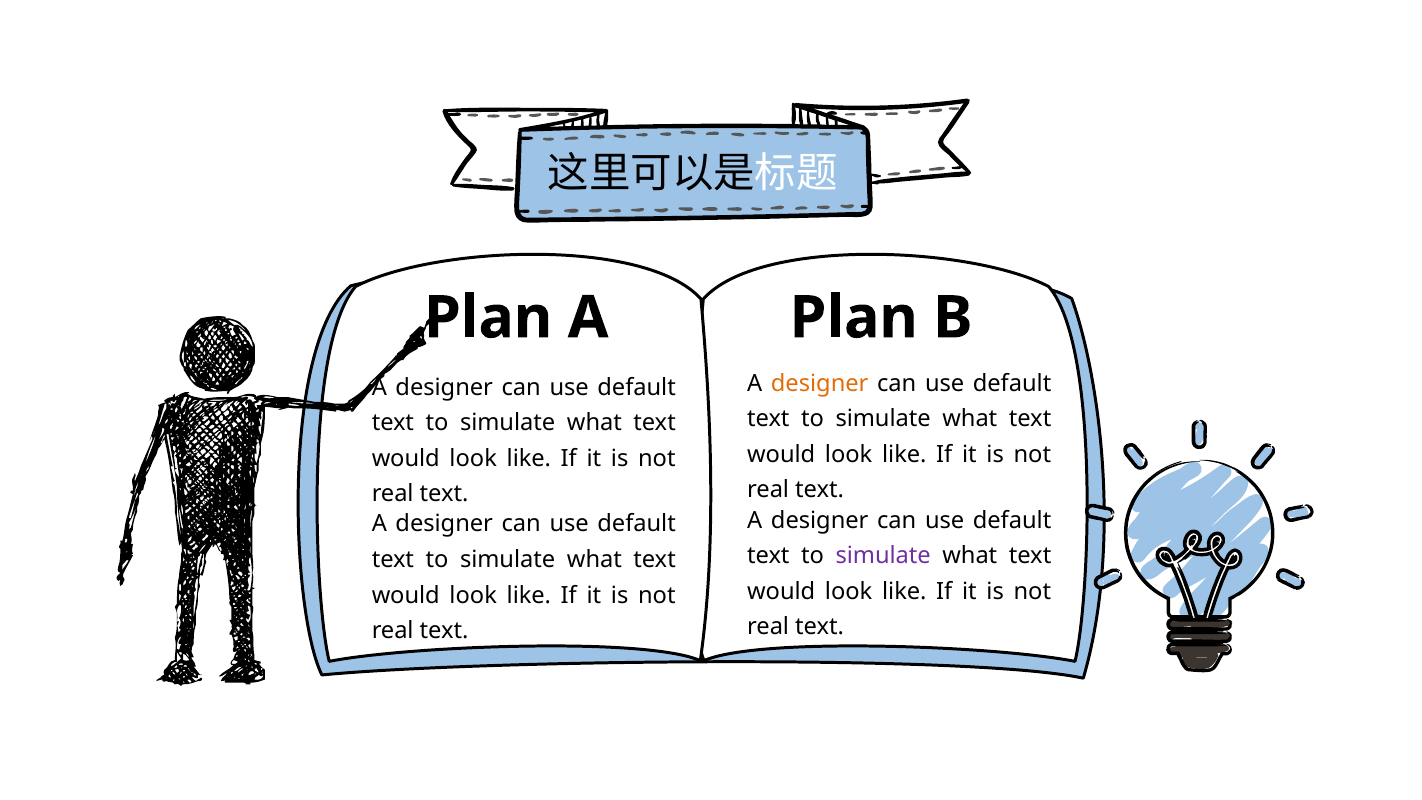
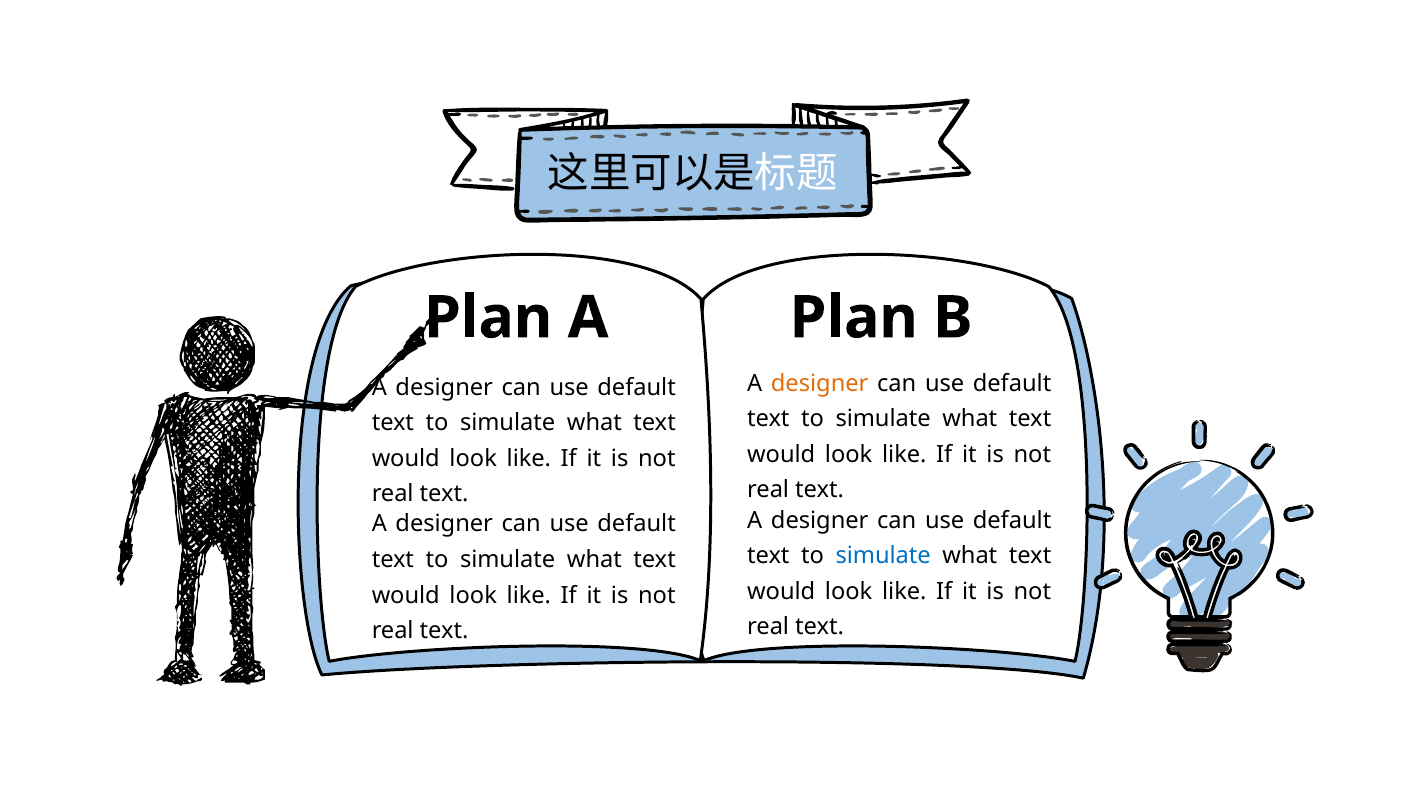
simulate colour: purple -> blue (883, 556)
